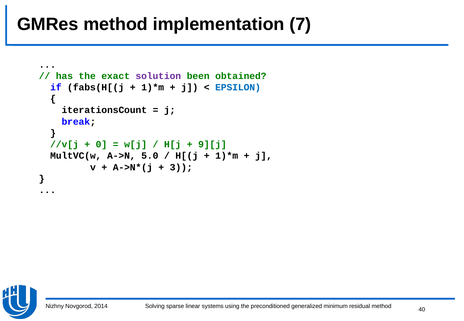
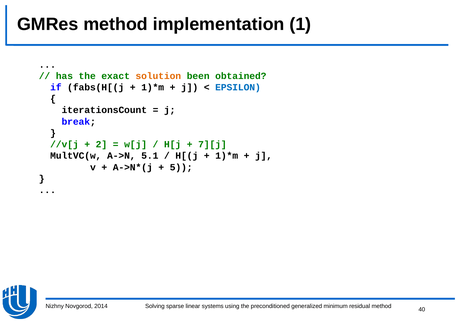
7: 7 -> 1 (300, 24)
solution colour: purple -> orange (158, 76)
0: 0 -> 2 (101, 144)
9][j: 9][j -> 7][j (212, 144)
5.0: 5.0 -> 5.1 (150, 156)
3: 3 -> 5 (181, 167)
